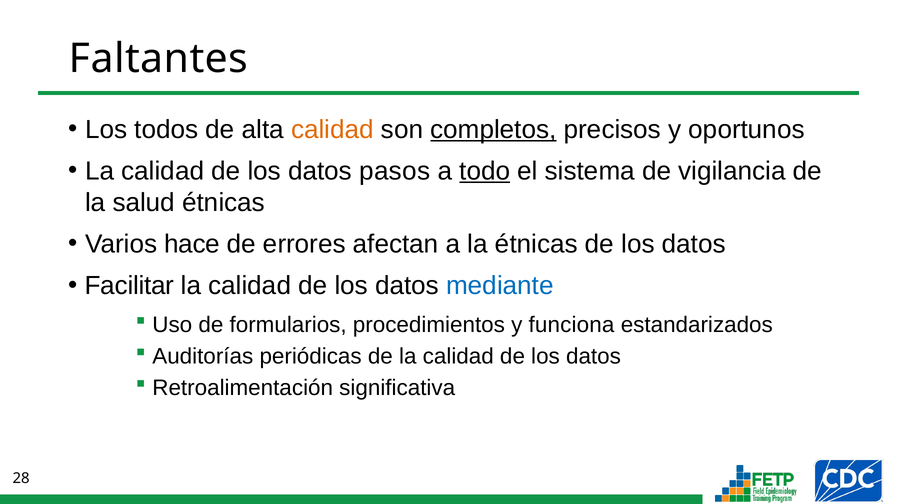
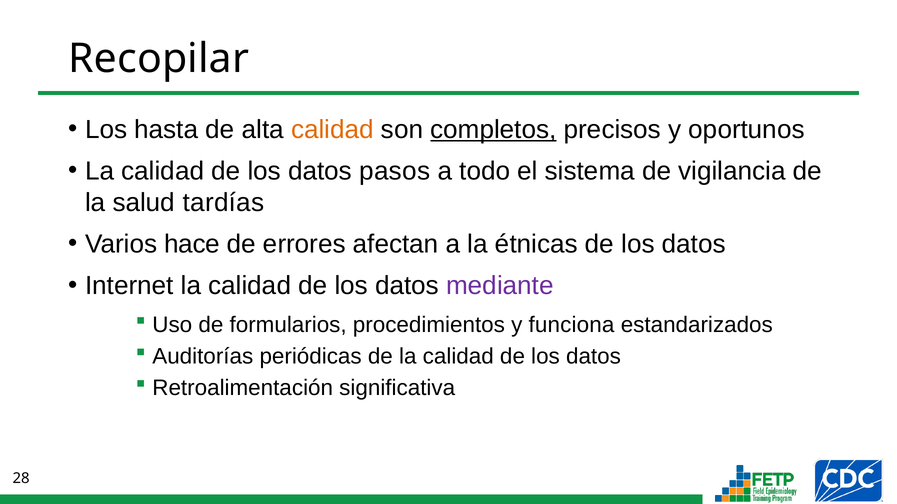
Faltantes: Faltantes -> Recopilar (159, 59)
todos: todos -> hasta (166, 130)
todo underline: present -> none (485, 171)
salud étnicas: étnicas -> tardías (223, 203)
Facilitar: Facilitar -> Internet (129, 286)
mediante colour: blue -> purple (500, 286)
